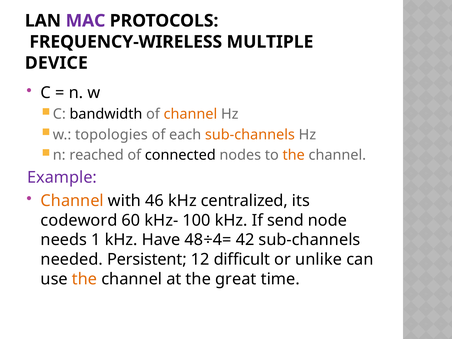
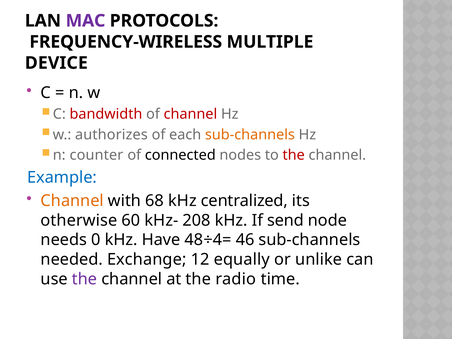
bandwidth colour: black -> red (106, 114)
channel colour: orange -> red (190, 114)
topologies: topologies -> authorizes (111, 135)
reached: reached -> counter (96, 155)
the colour: orange -> red (294, 155)
Example colour: purple -> blue (62, 177)
46: 46 -> 68 (155, 201)
codeword: codeword -> otherwise (79, 220)
100: 100 -> 208 (197, 220)
1: 1 -> 0 (96, 240)
42: 42 -> 46 (245, 240)
Persistent: Persistent -> Exchange (147, 259)
difficult: difficult -> equally (242, 259)
the colour: orange -> purple (85, 279)
great: great -> radio (236, 279)
